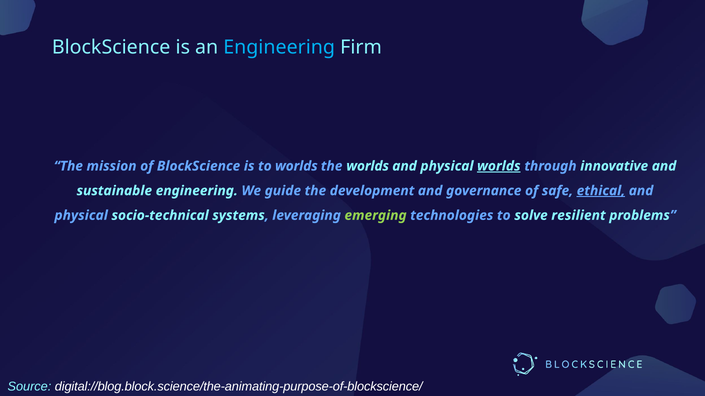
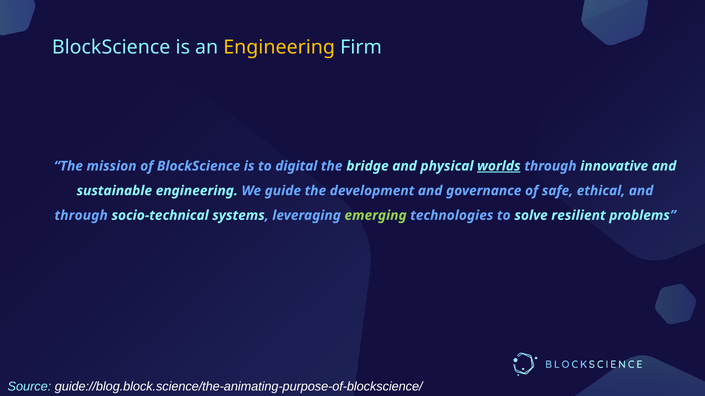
Engineering colour: light blue -> yellow (279, 47)
to worlds: worlds -> digital (296, 166)
the worlds: worlds -> bridge (368, 166)
ethical underline: present -> none (601, 191)
physical: physical -> through (81, 216)
digital://blog.block.science/the-animating-purpose-of-blockscience/: digital://blog.block.science/the-animating-purpose-of-blockscience/ -> guide://blog.block.science/the-animating-purpose-of-blockscience/ (239, 387)
